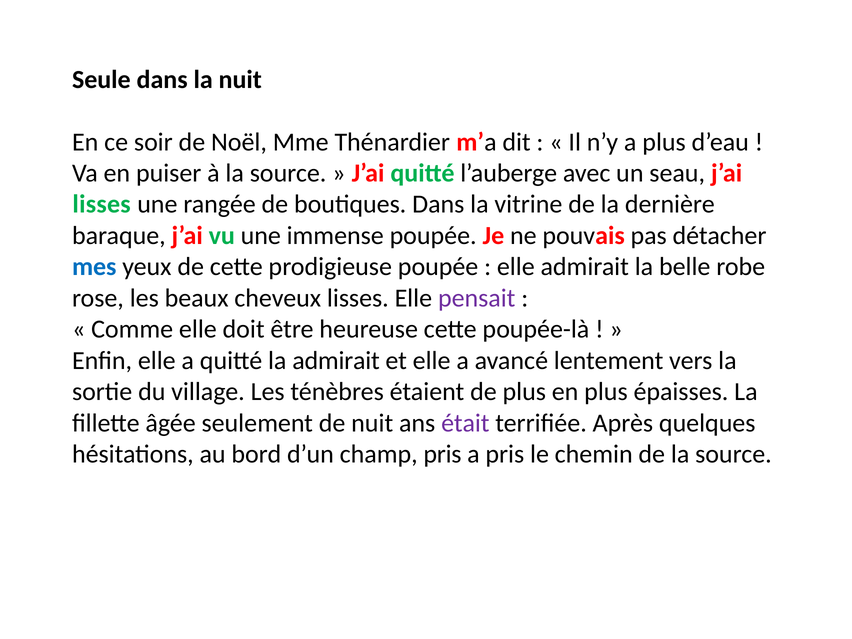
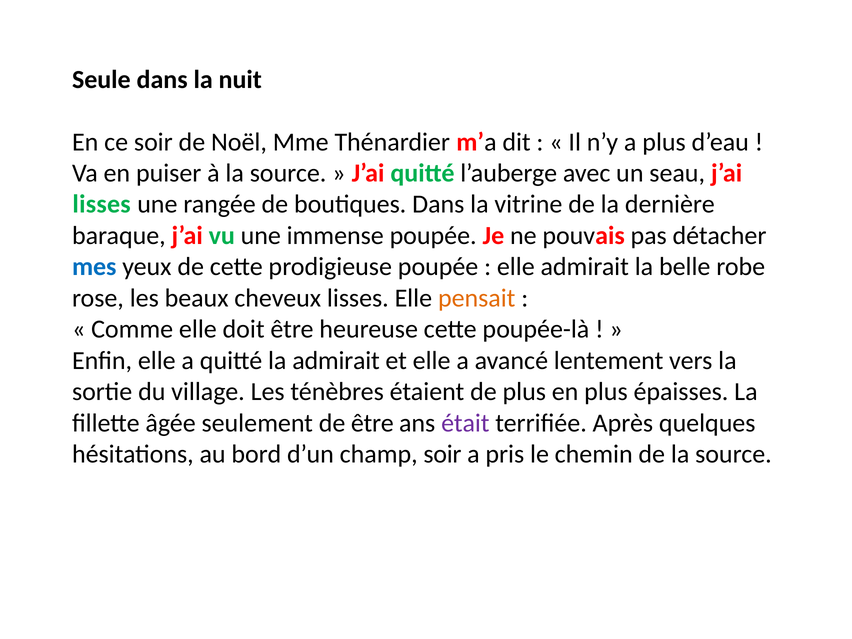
pensait colour: purple -> orange (477, 298)
de nuit: nuit -> être (372, 423)
champ pris: pris -> soir (442, 454)
